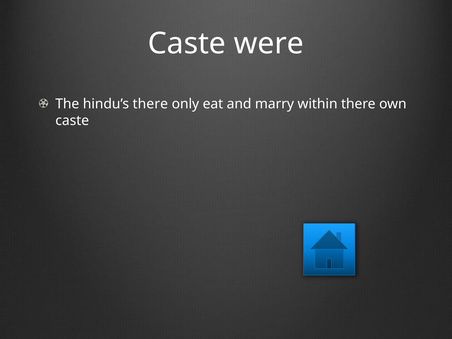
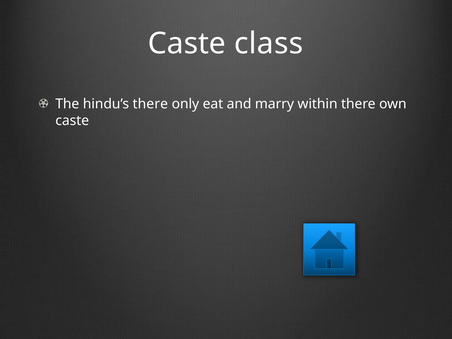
were: were -> class (269, 43)
